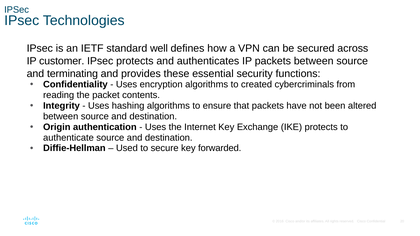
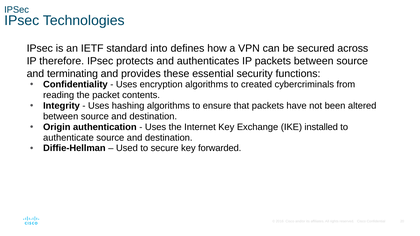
well: well -> into (159, 48)
customer: customer -> therefore (62, 61)
IKE protects: protects -> installed (321, 127)
